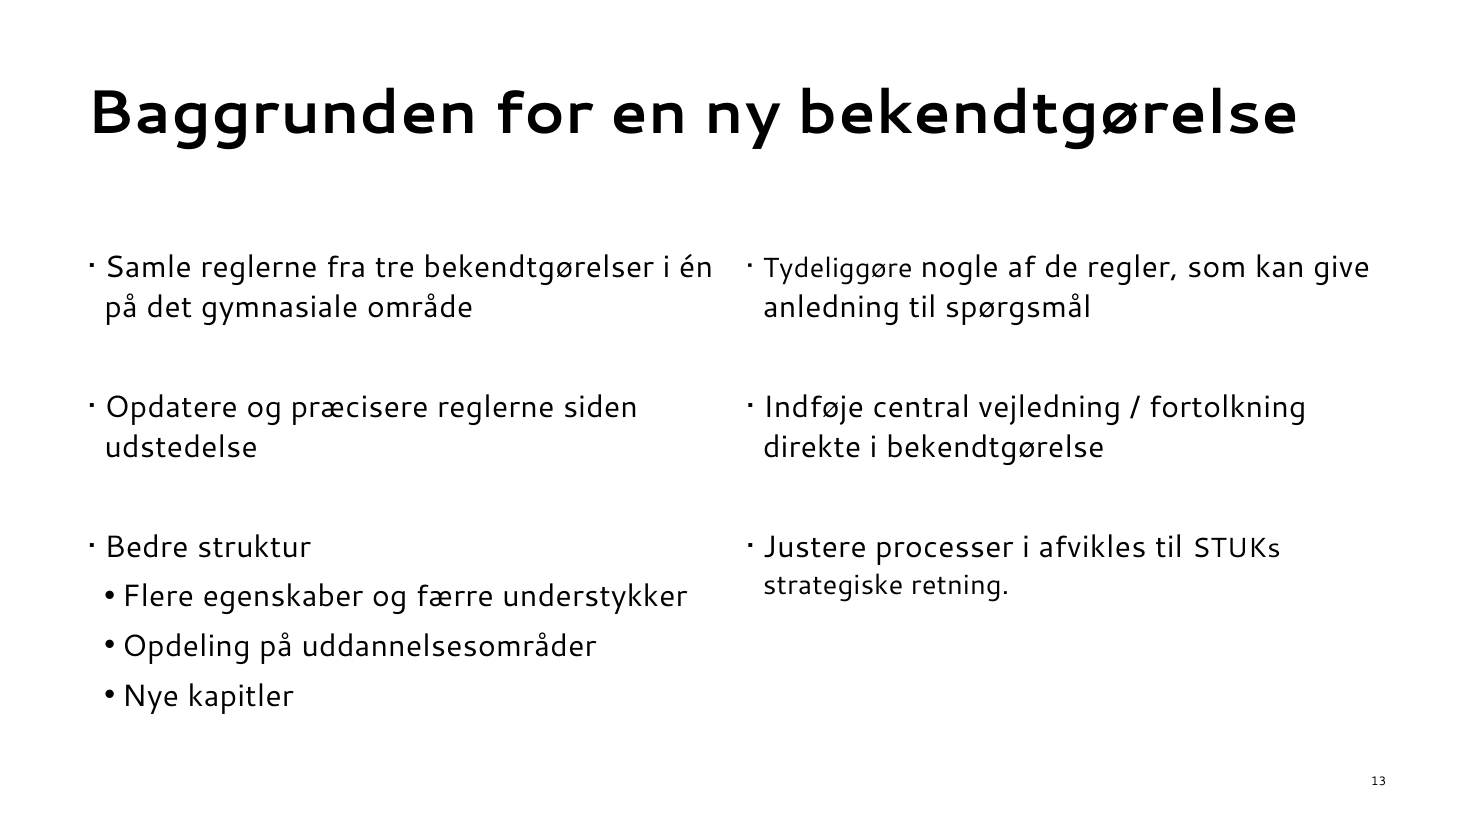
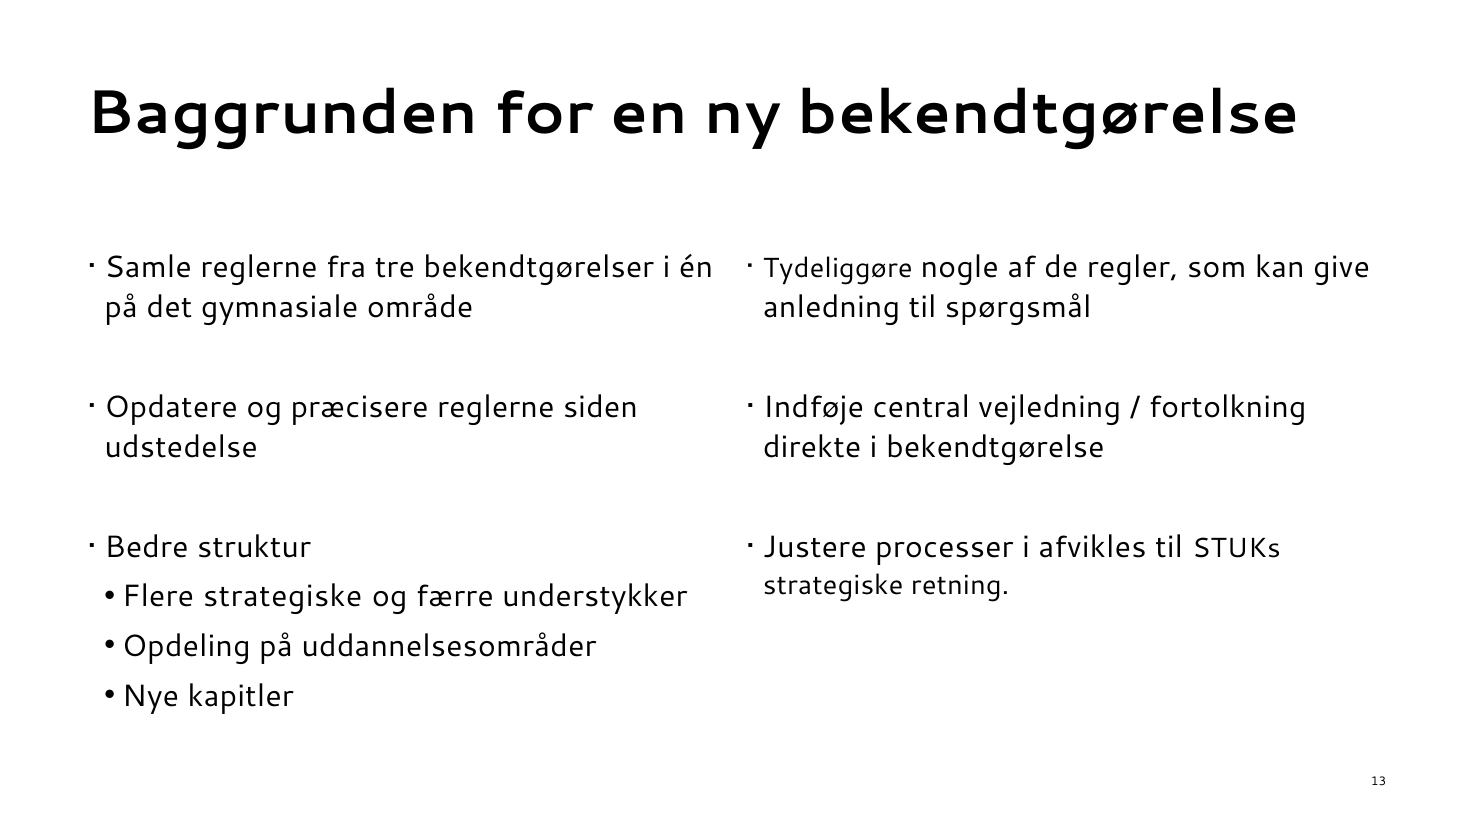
Flere egenskaber: egenskaber -> strategiske (283, 597)
